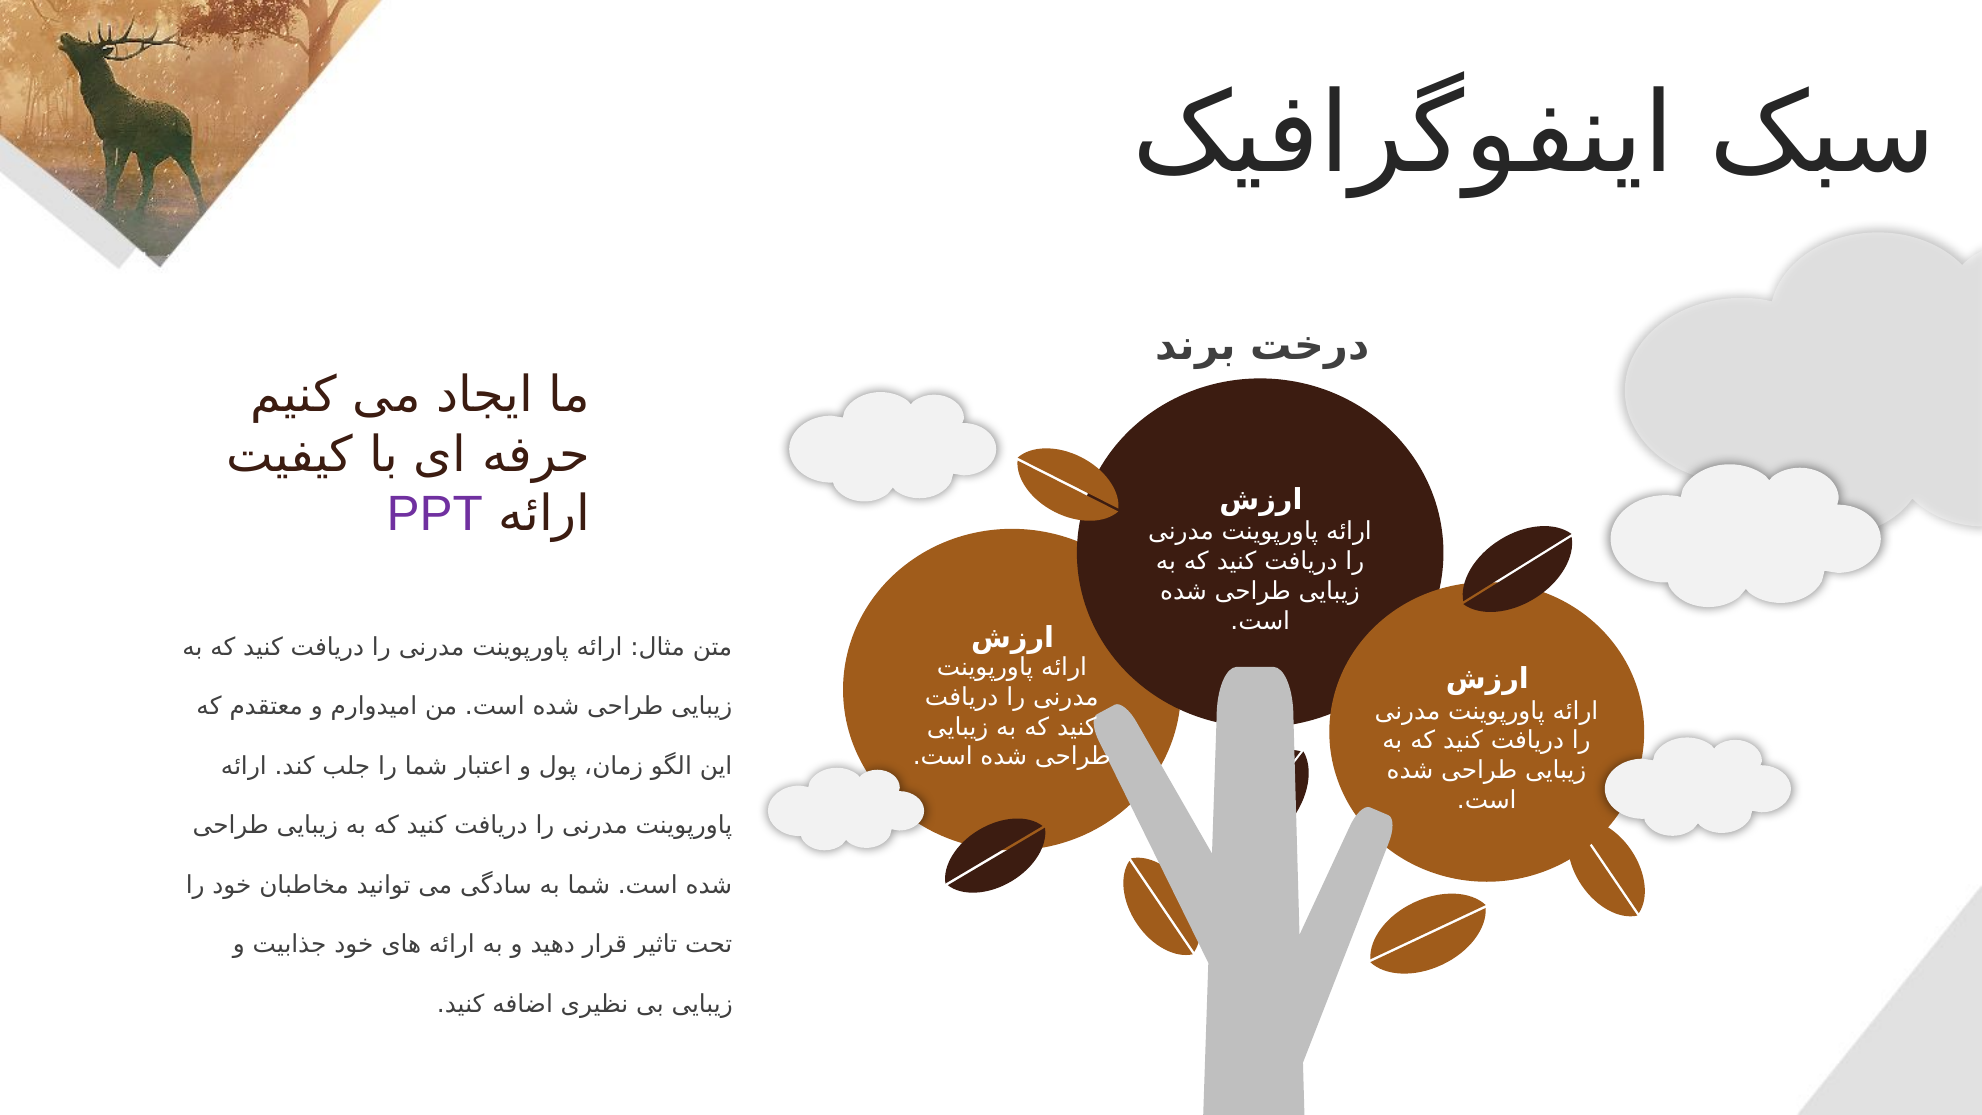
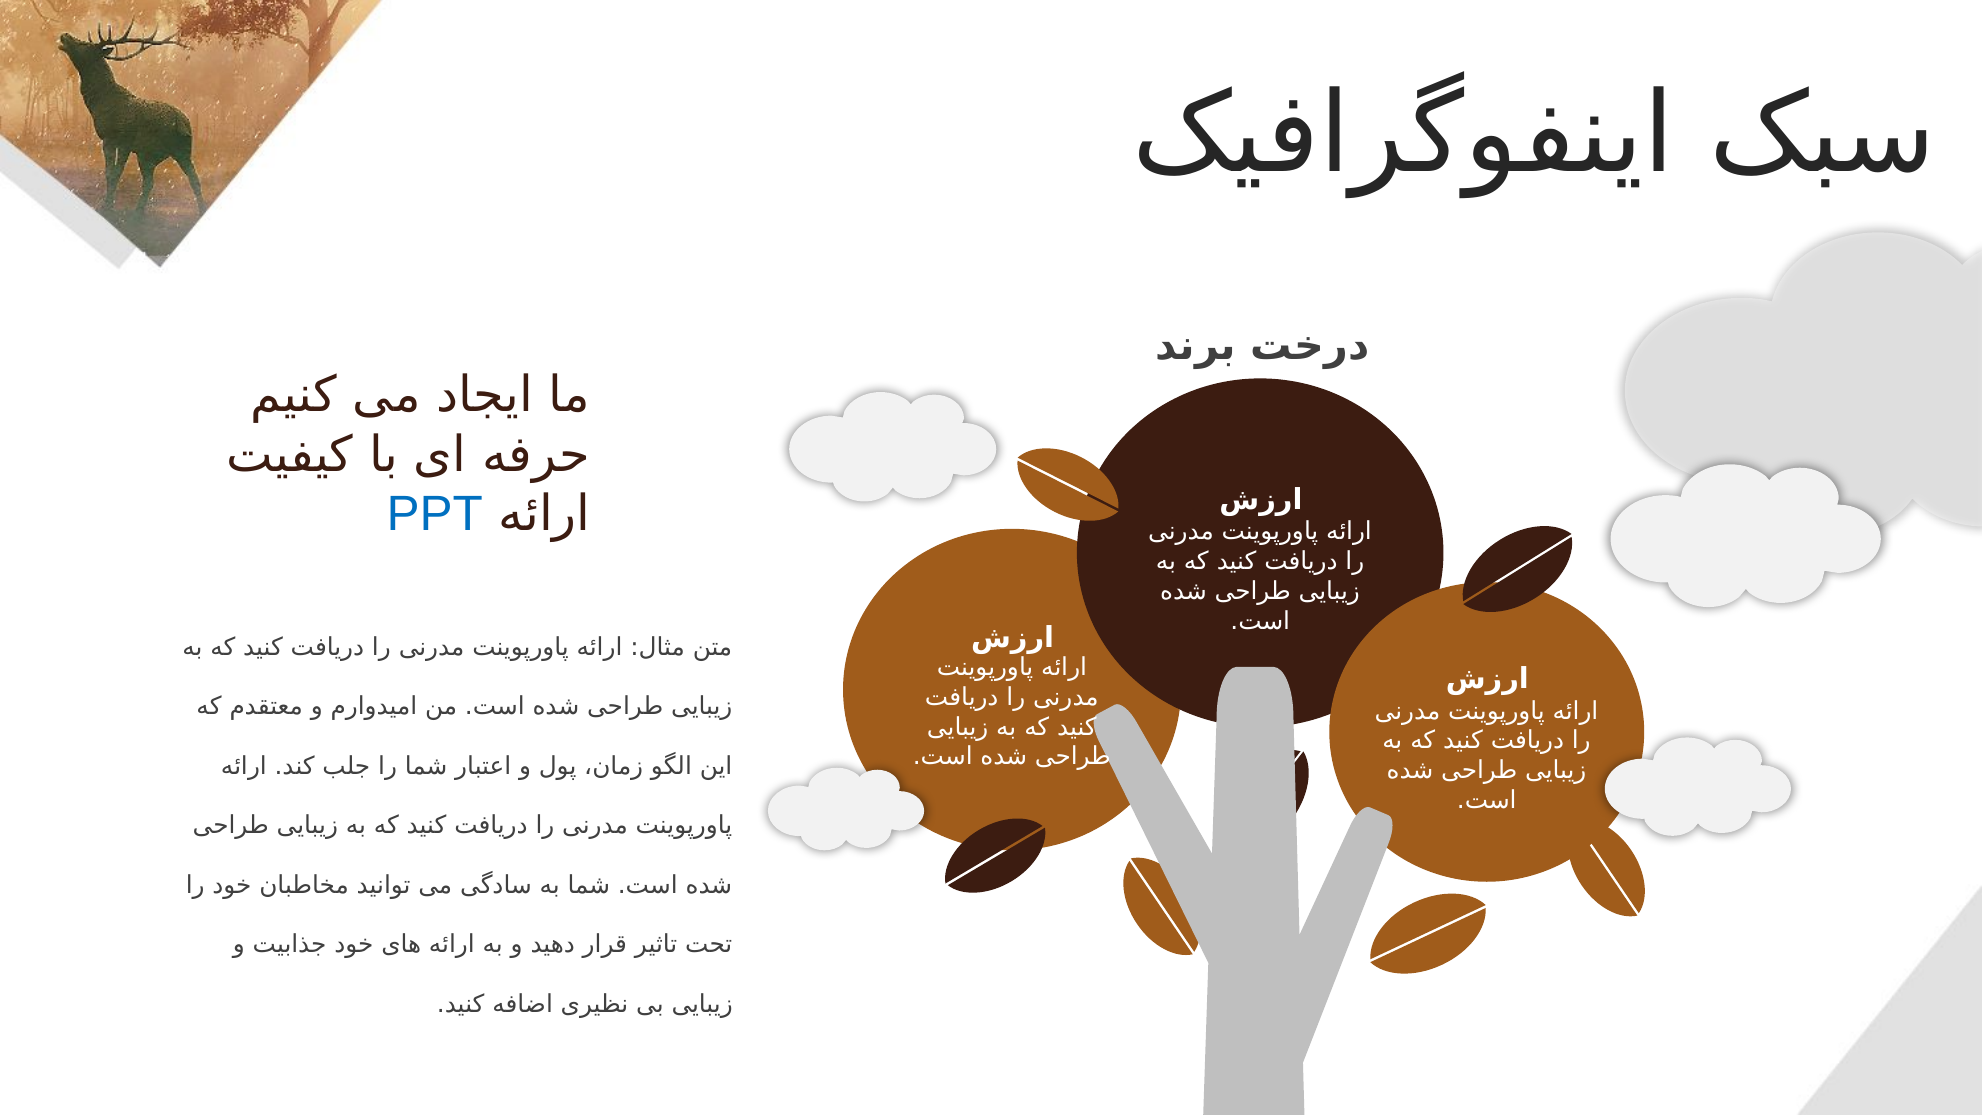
PPT colour: purple -> blue (435, 515)
